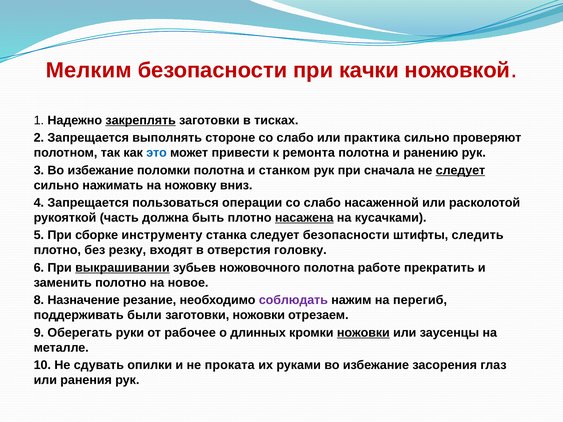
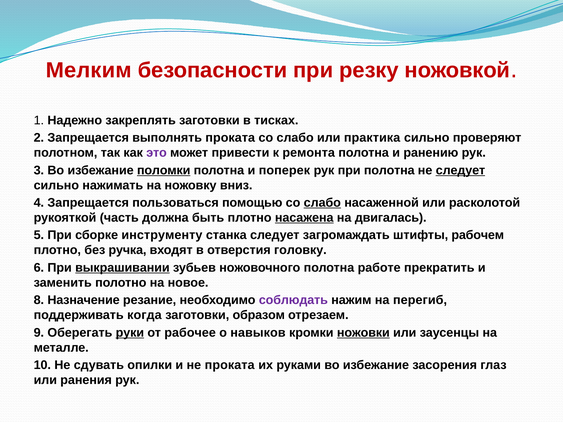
качки: качки -> резку (369, 70)
закреплять underline: present -> none (141, 120)
выполнять стороне: стороне -> проката (230, 138)
это colour: blue -> purple (157, 153)
поломки underline: none -> present (164, 170)
станком: станком -> поперек (284, 170)
при сначала: сначала -> полотна (389, 170)
операции: операции -> помощью (252, 203)
слабо underline: none -> present (322, 203)
кусачками: кусачками -> двигалась (391, 218)
следует безопасности: безопасности -> загромаждать (346, 235)
следить: следить -> рабочем (478, 235)
резку: резку -> ручка (127, 250)
были: были -> когда (144, 315)
заготовки ножовки: ножовки -> образом (259, 315)
руки underline: none -> present (130, 333)
длинных: длинных -> навыков (258, 333)
